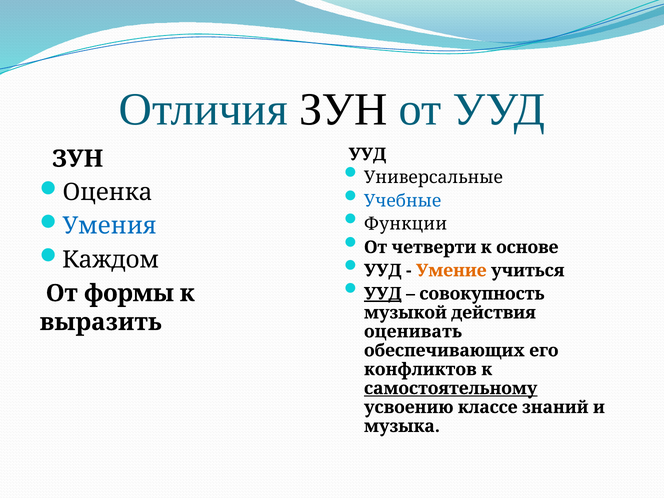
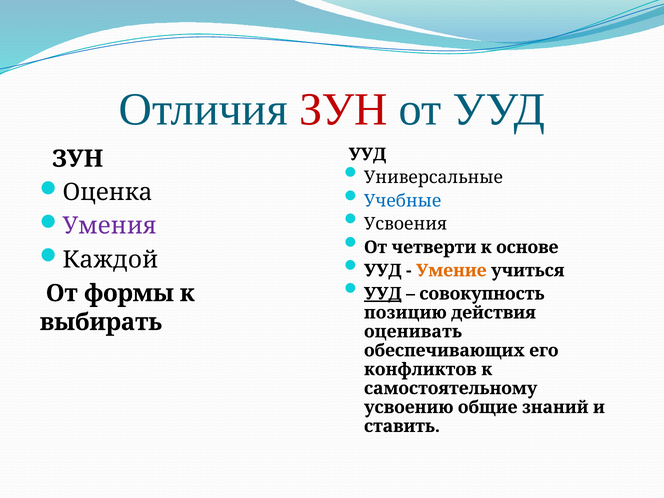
ЗУН colour: black -> red (343, 110)
Функции: Функции -> Усвоения (406, 224)
Умения colour: blue -> purple (110, 226)
Каждом: Каждом -> Каждой (110, 260)
музыкой: музыкой -> позицию (405, 313)
выразить: выразить -> выбирать (101, 322)
самостоятельному underline: present -> none (451, 388)
классе: классе -> общие (488, 407)
музыка: музыка -> ставить (402, 426)
